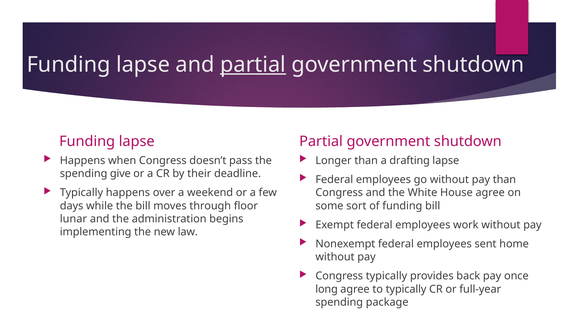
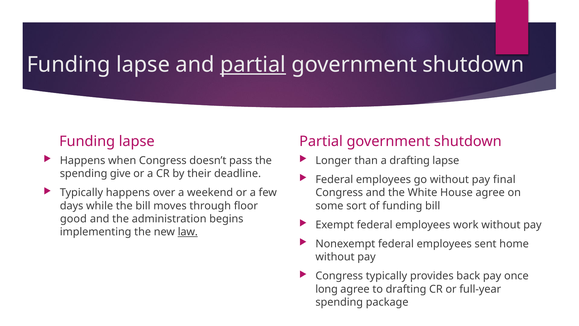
pay than: than -> final (504, 180)
lunar: lunar -> good (73, 219)
law underline: none -> present (188, 232)
to typically: typically -> drafting (406, 289)
